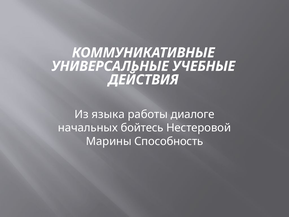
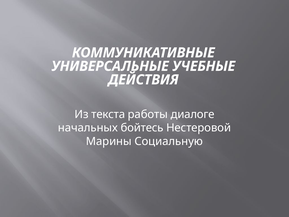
языка: языка -> текста (108, 114)
Способность: Способность -> Социальную (169, 141)
